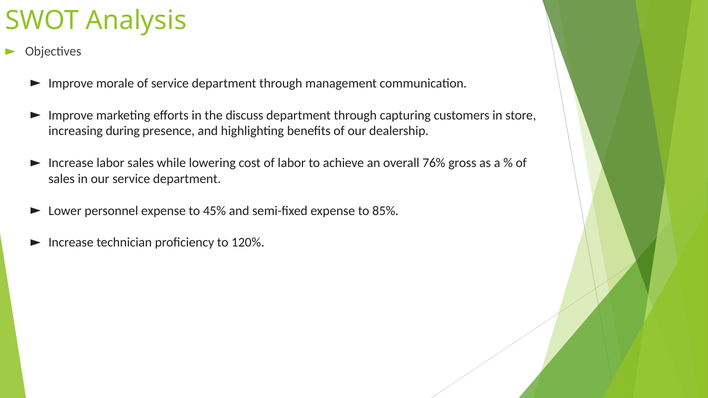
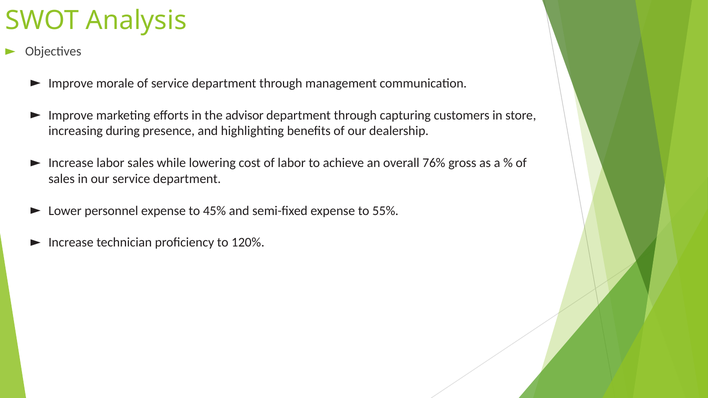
discuss: discuss -> advisor (245, 115)
85%: 85% -> 55% (385, 211)
